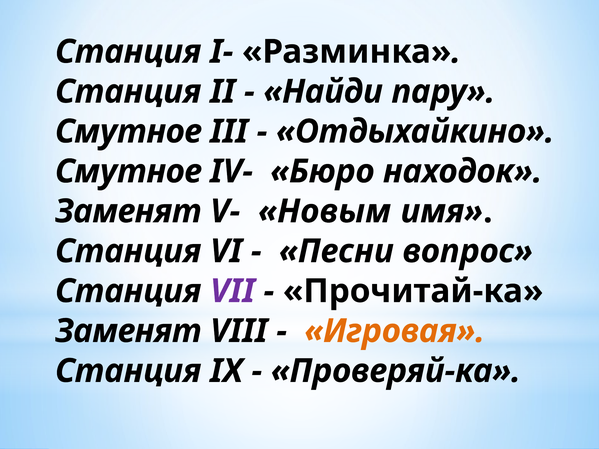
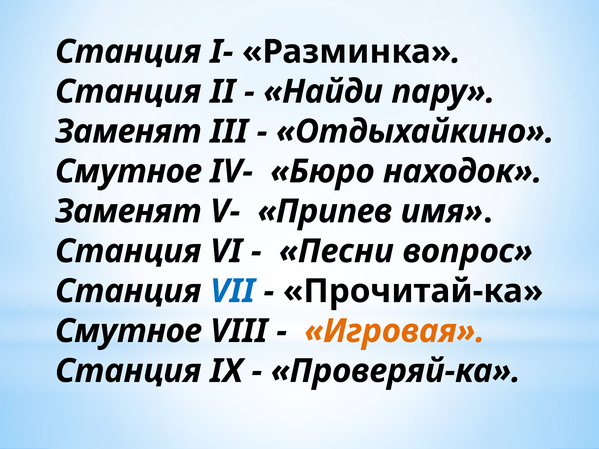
Смутное: Смутное -> Заменят (128, 132)
Новым: Новым -> Припев (325, 211)
VII colour: purple -> blue (233, 291)
Заменят: Заменят -> Смутное (128, 331)
